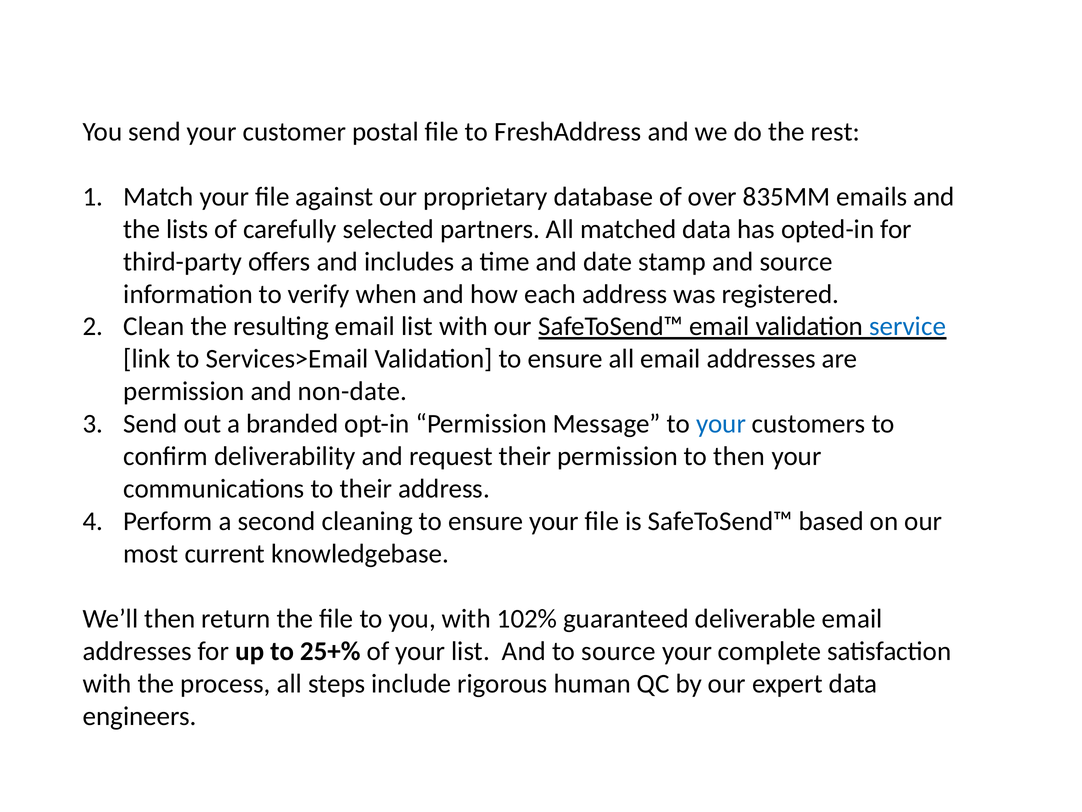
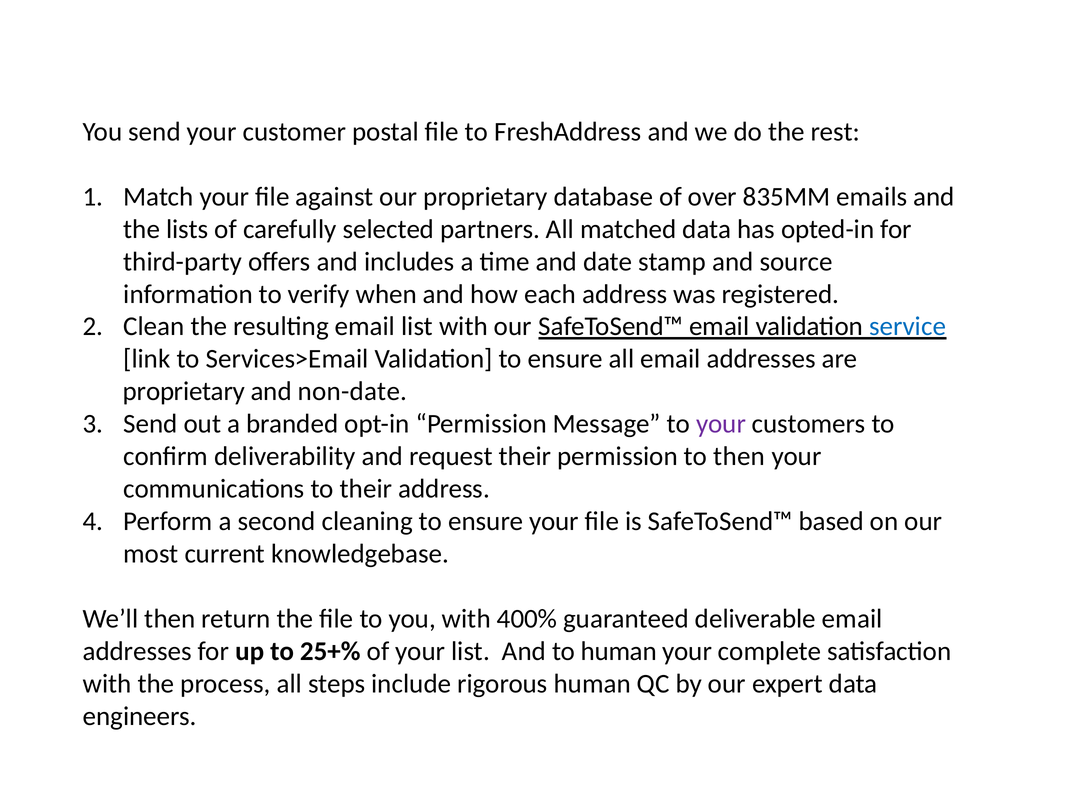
permission: permission -> proprietary (184, 391)
your colour: blue -> purple (721, 424)
102%: 102% -> 400% (527, 619)
to source: source -> human (619, 651)
